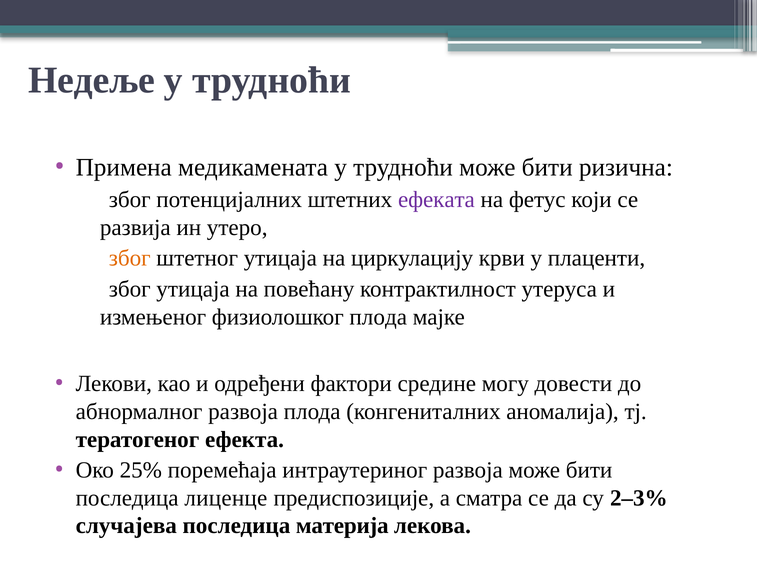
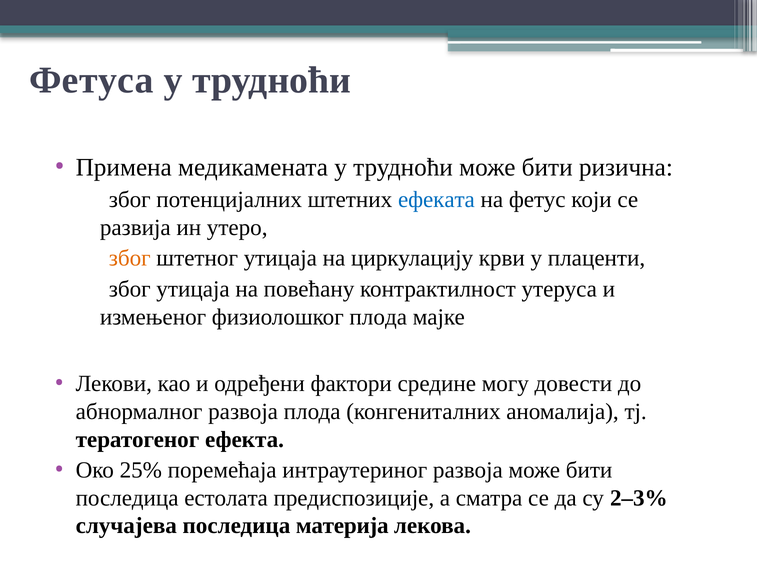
Недеље: Недеље -> Фетуса (91, 80)
ефеката colour: purple -> blue (436, 200)
лиценце: лиценце -> естолата (226, 498)
